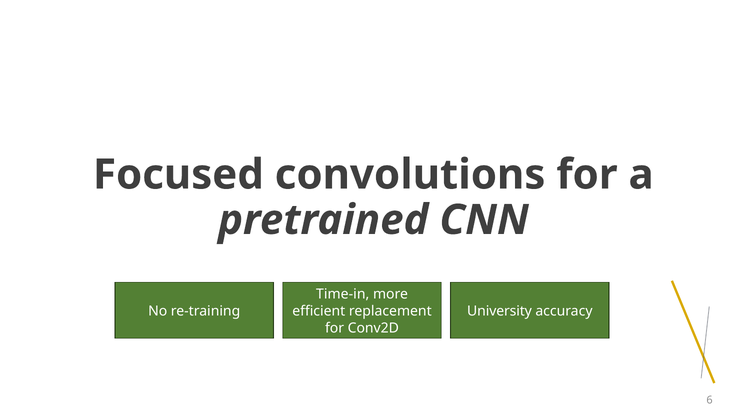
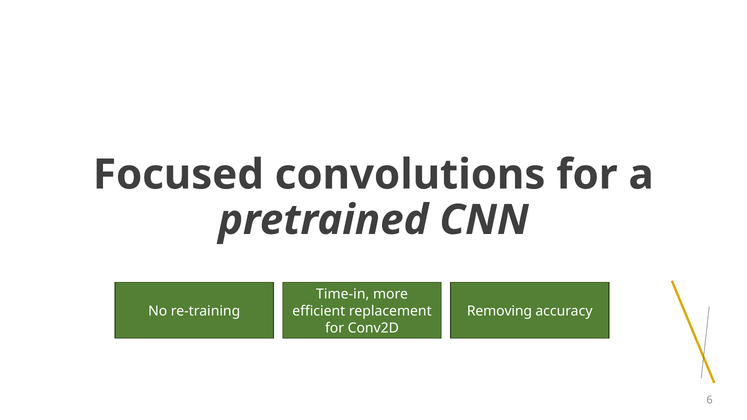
University: University -> Removing (499, 311)
